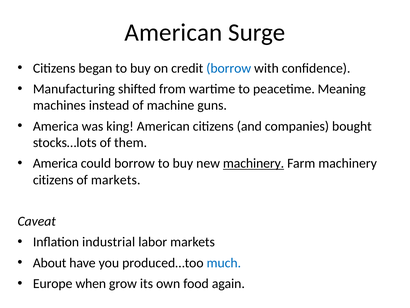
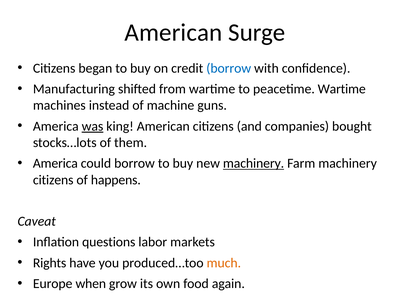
peacetime Meaning: Meaning -> Wartime (342, 89)
was underline: none -> present (93, 126)
of markets: markets -> happens (116, 180)
industrial: industrial -> questions (109, 242)
About: About -> Rights (50, 262)
much colour: blue -> orange (224, 262)
